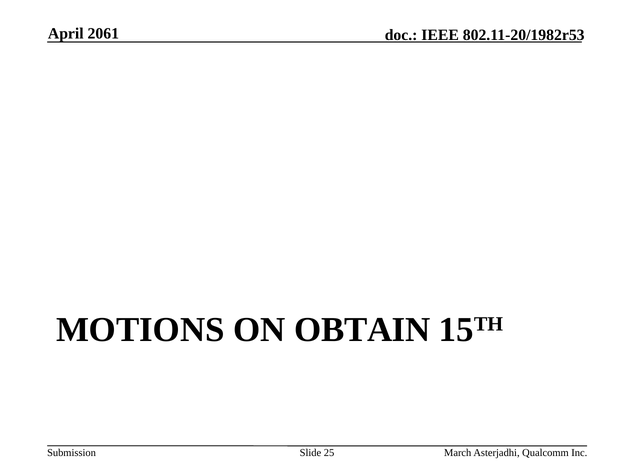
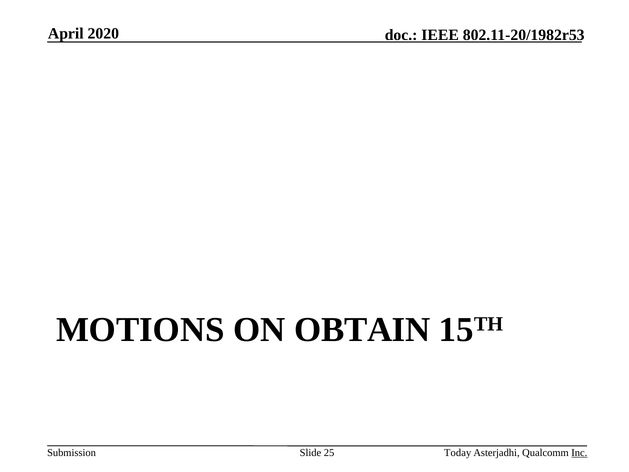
2061: 2061 -> 2020 (103, 33)
March: March -> Today (458, 452)
Inc underline: none -> present (579, 452)
